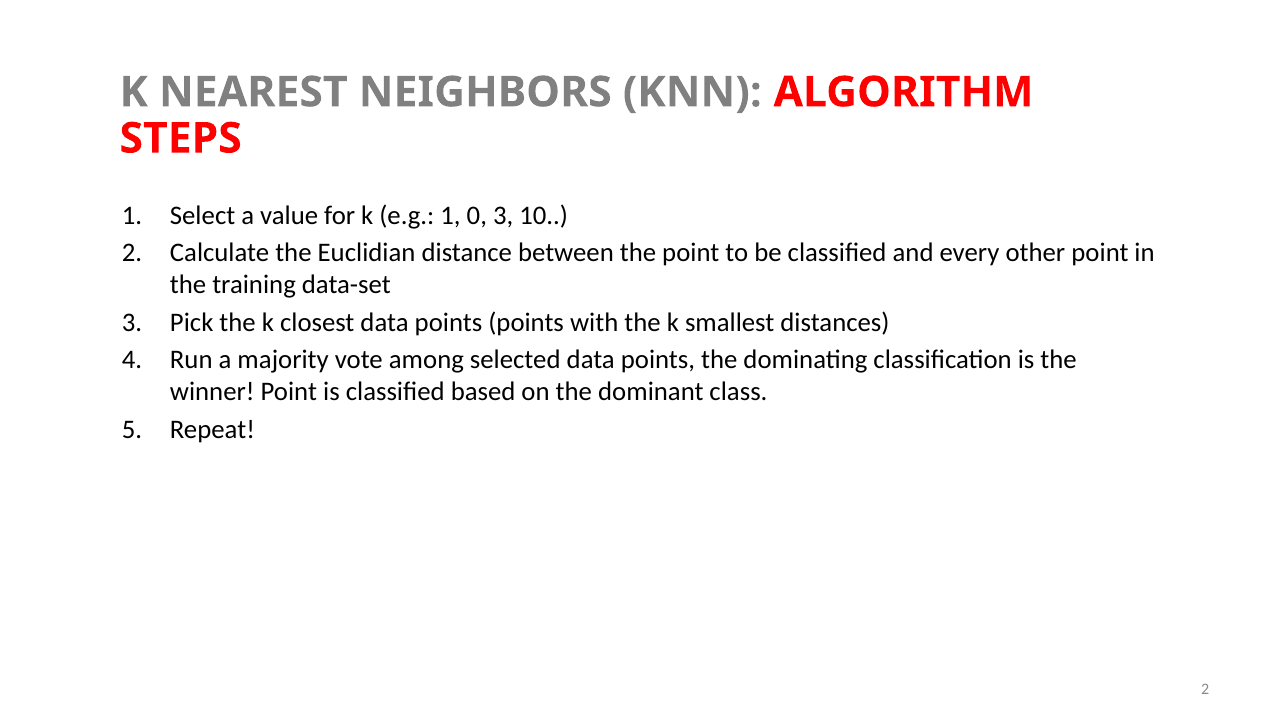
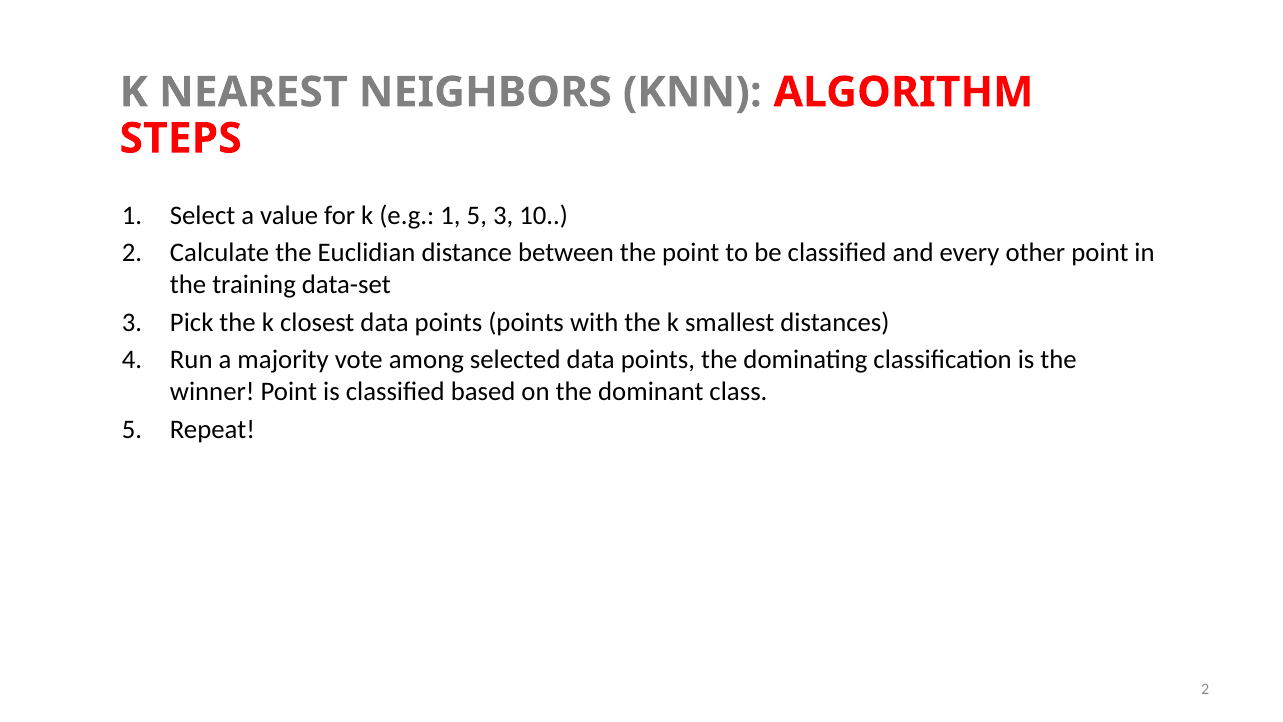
1 0: 0 -> 5 (477, 215)
